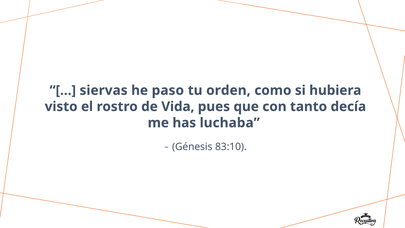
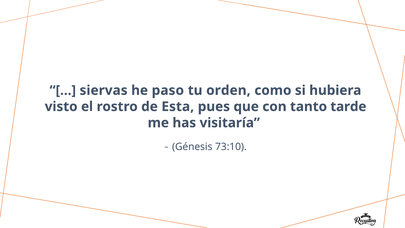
Vida: Vida -> Esta (178, 107)
decía: decía -> tarde (348, 107)
luchaba: luchaba -> visitaría (230, 123)
83:10: 83:10 -> 73:10 (231, 147)
